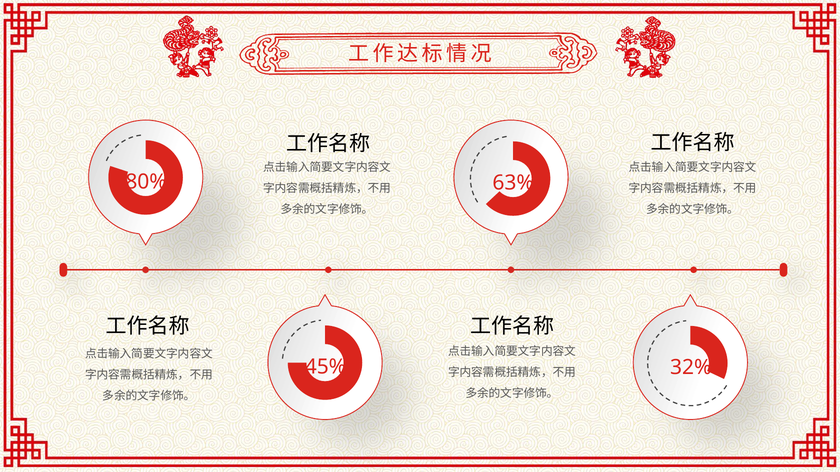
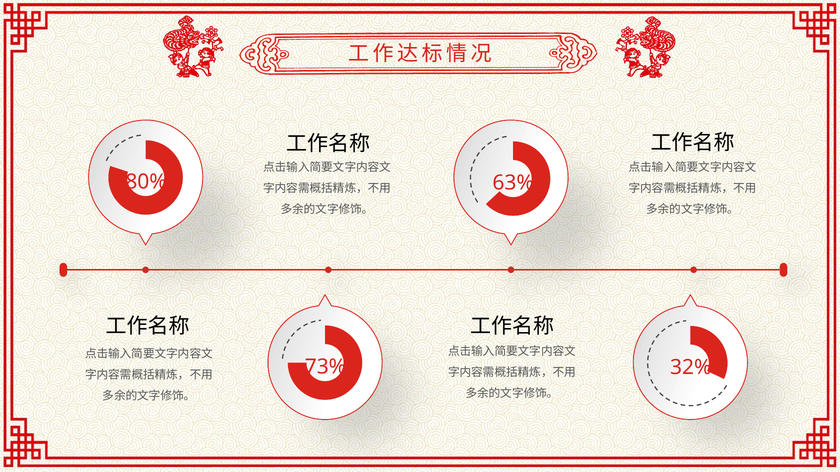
45%: 45% -> 73% (325, 367)
